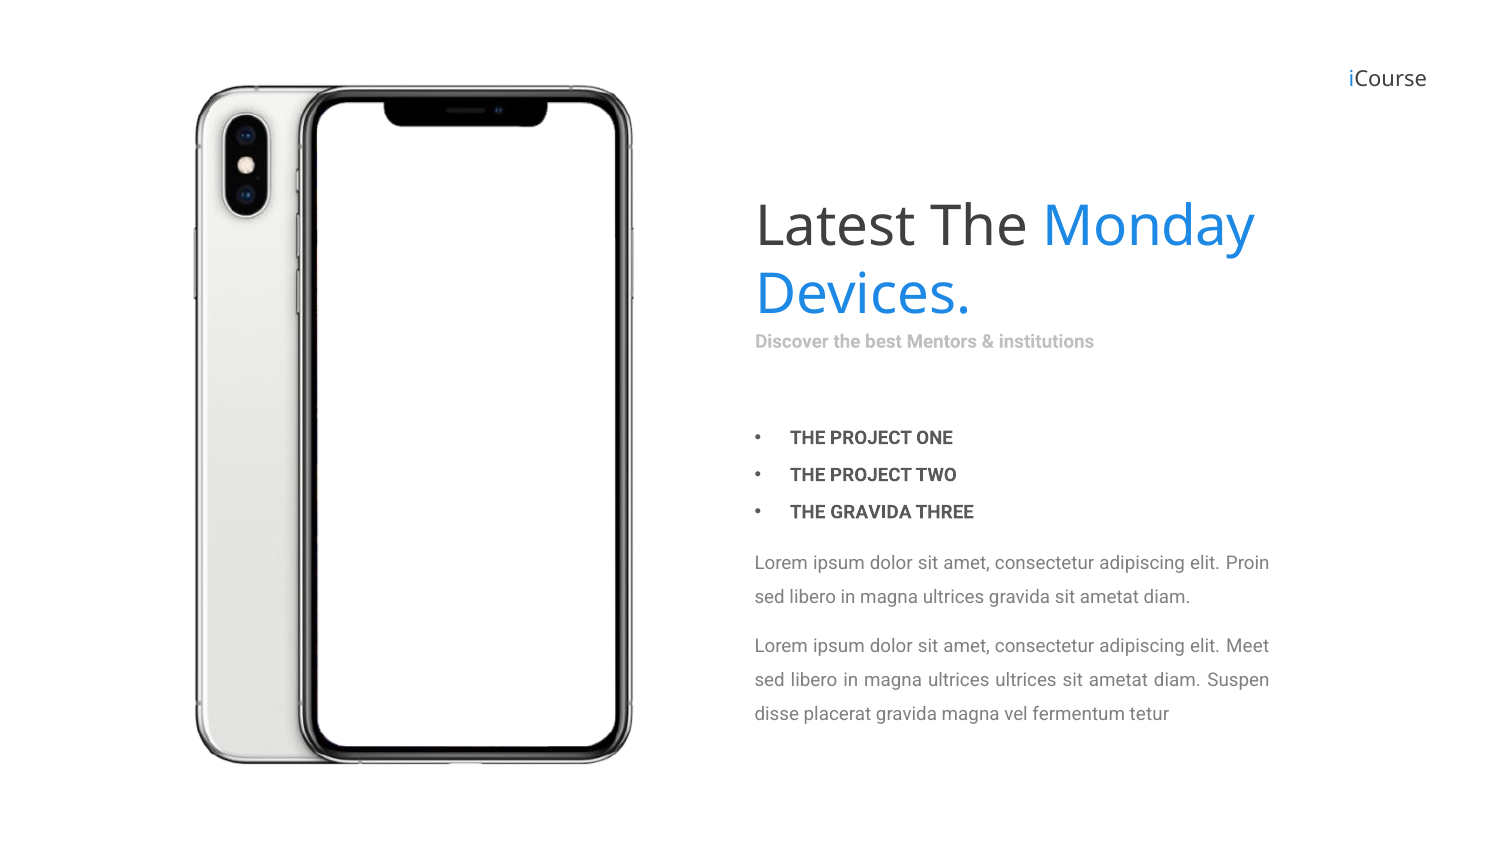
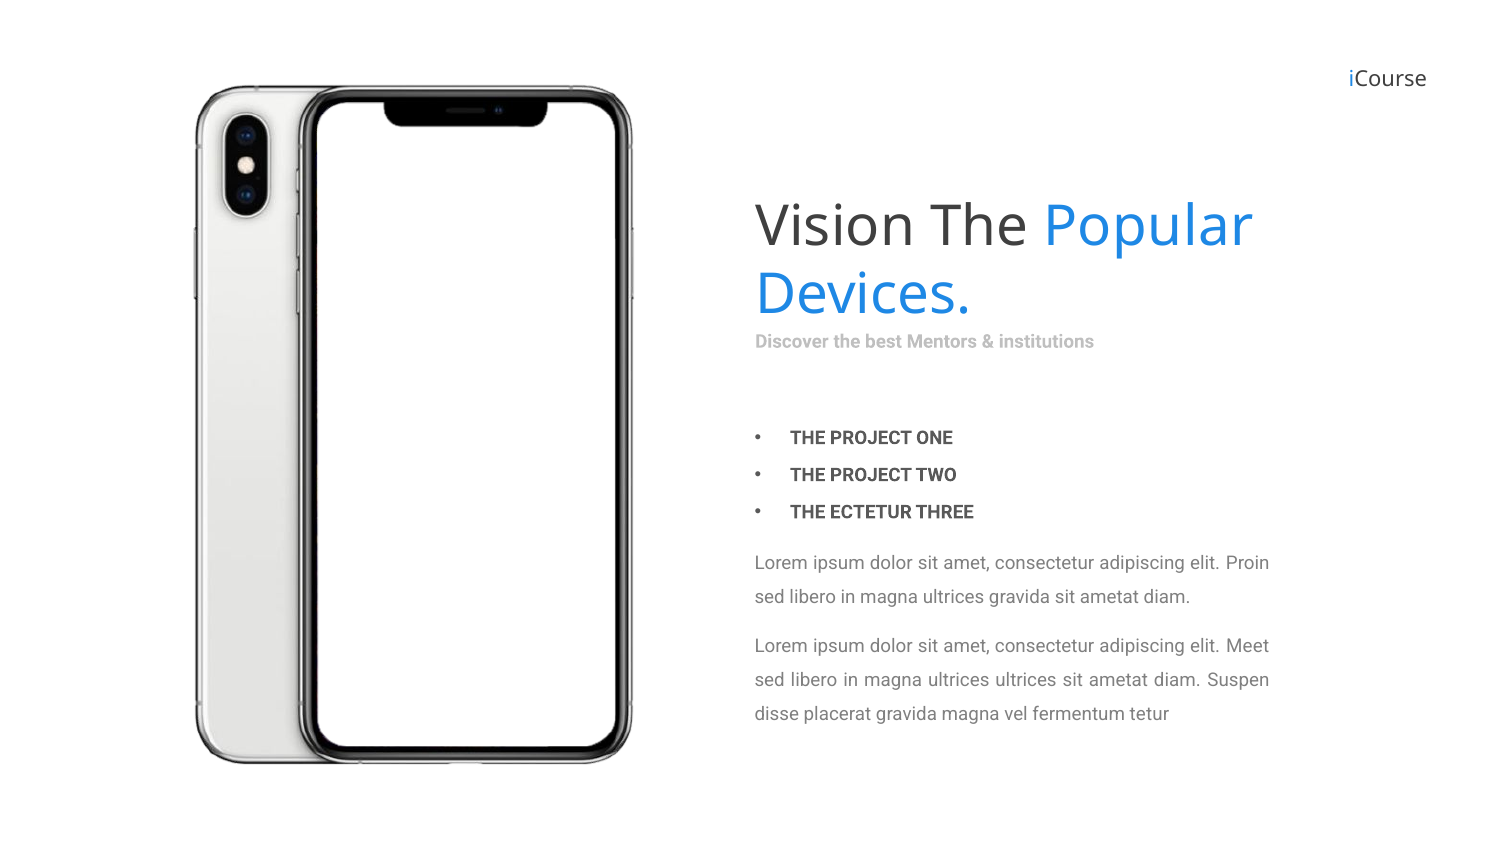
Latest: Latest -> Vision (835, 227)
Monday: Monday -> Popular (1149, 227)
THE GRAVIDA: GRAVIDA -> ECTETUR (871, 512)
